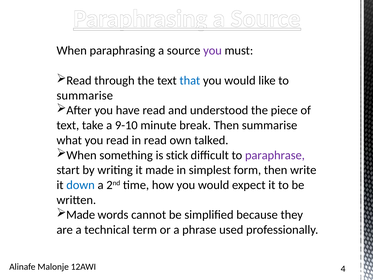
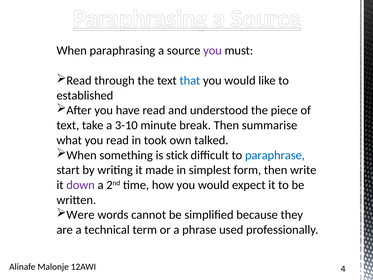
summarise: summarise -> established (85, 95)
9-10: 9-10 -> 3-10 (126, 125)
in read: read -> took (155, 140)
paraphrase colour: purple -> blue (275, 155)
down colour: blue -> purple (81, 185)
Made: Made -> Were (80, 215)
